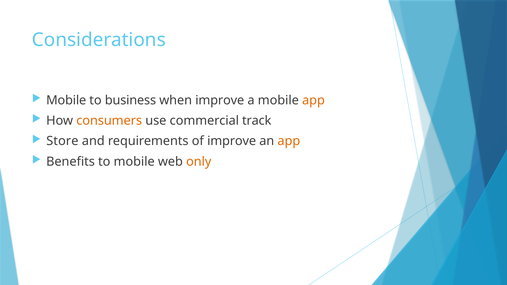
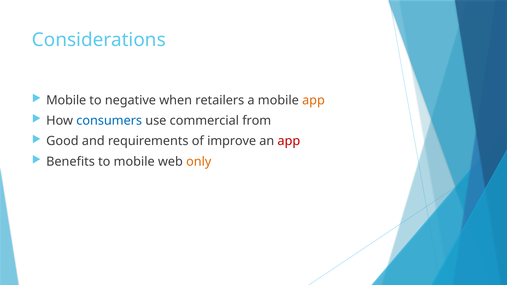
business: business -> negative (130, 100)
when improve: improve -> retailers (220, 100)
consumers colour: orange -> blue (109, 121)
track: track -> from (257, 121)
Store: Store -> Good (62, 141)
app colour: orange -> red (289, 141)
